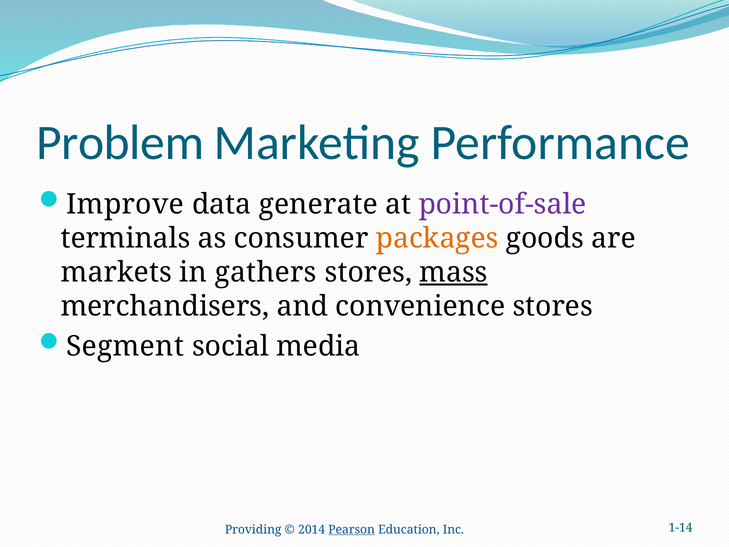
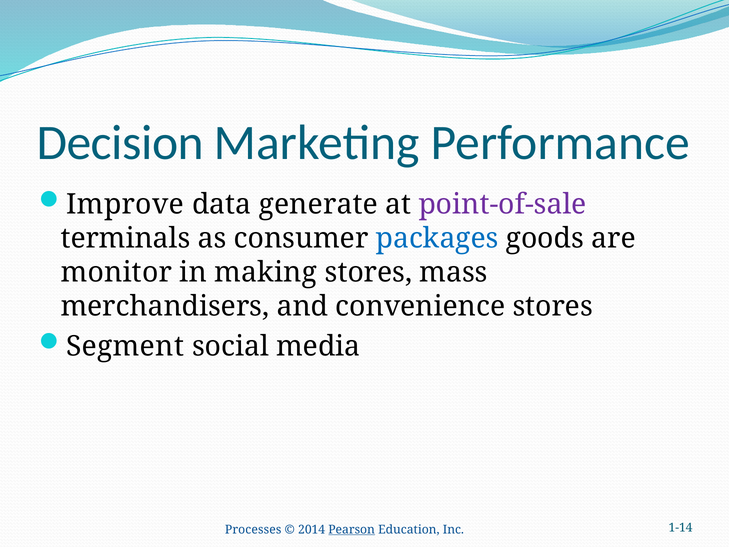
Problem: Problem -> Decision (120, 143)
packages colour: orange -> blue (437, 238)
markets: markets -> monitor (116, 272)
gathers: gathers -> making (266, 272)
mass underline: present -> none (454, 272)
Providing: Providing -> Processes (253, 529)
